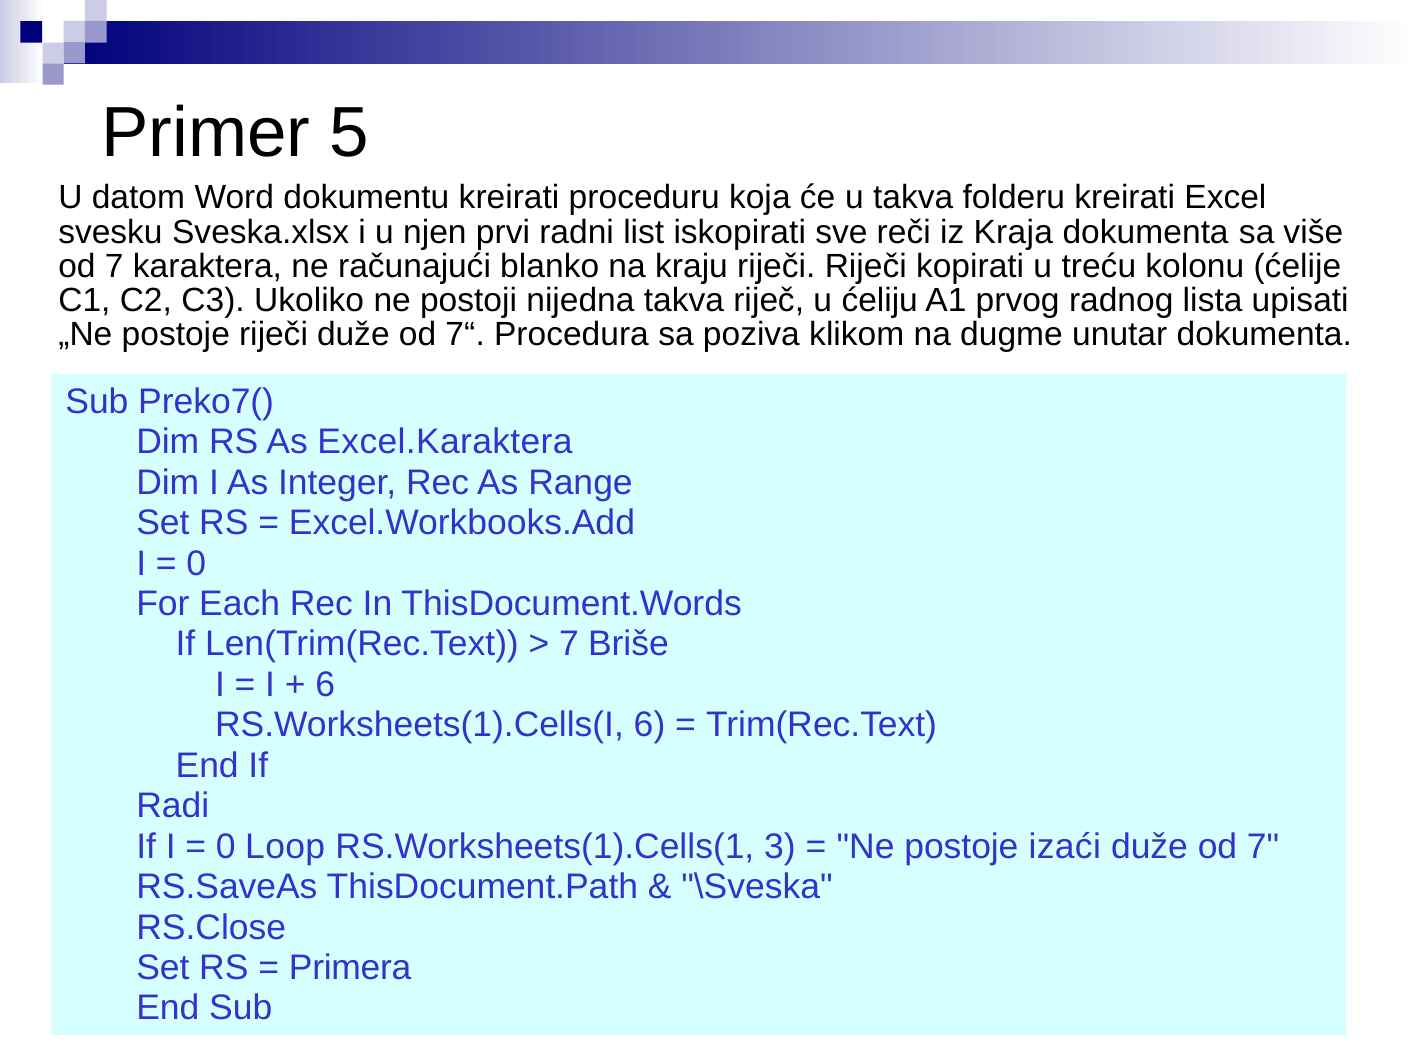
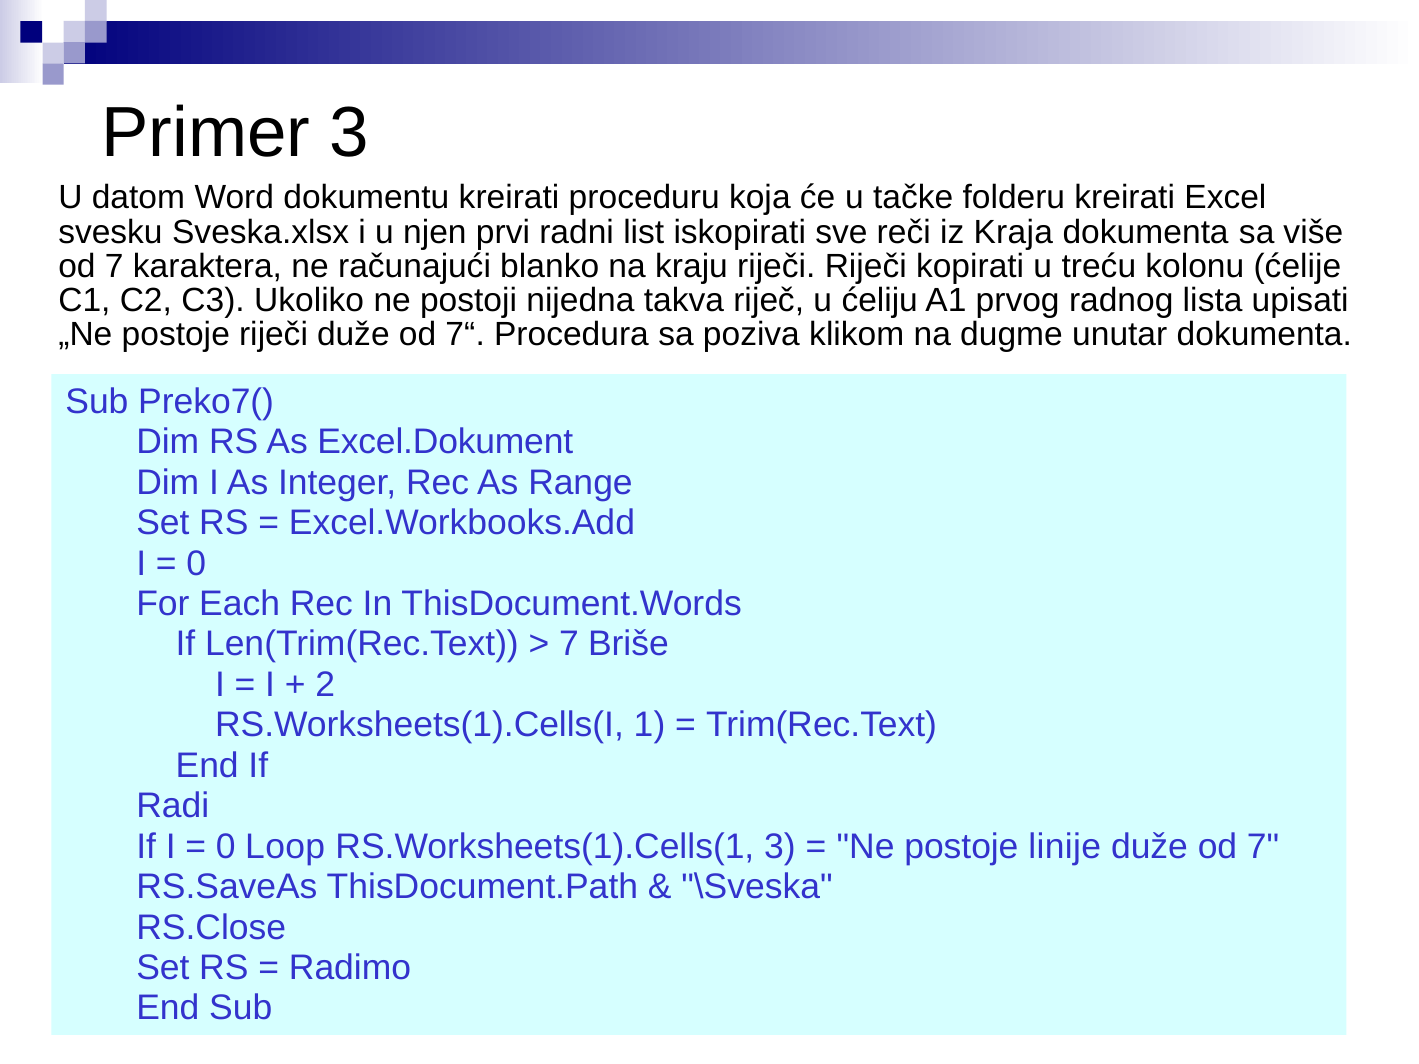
Primer 5: 5 -> 3 (350, 133)
u takva: takva -> tačke (913, 198)
Excel.Karaktera: Excel.Karaktera -> Excel.Dokument (445, 442)
6: 6 -> 2 (325, 685)
RS.Worksheets(1).Cells(I 6: 6 -> 1 (650, 725)
izaći: izaći -> linije (1065, 847)
Primera: Primera -> Radimo (350, 968)
